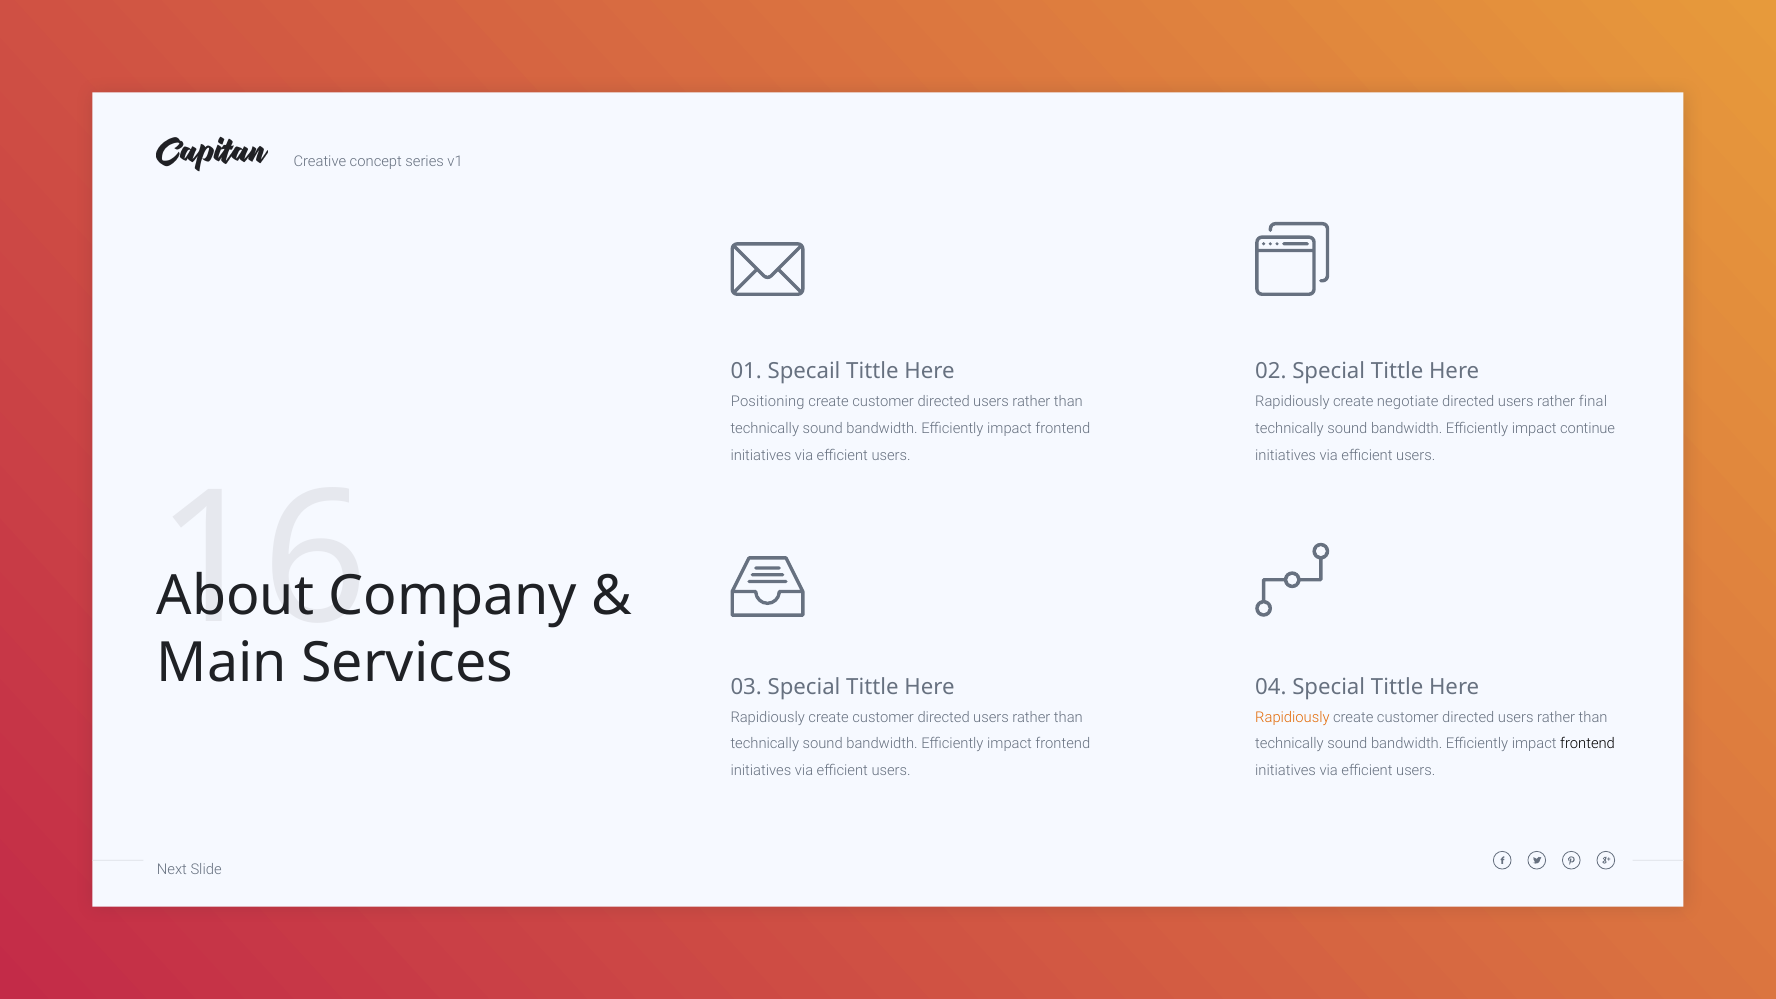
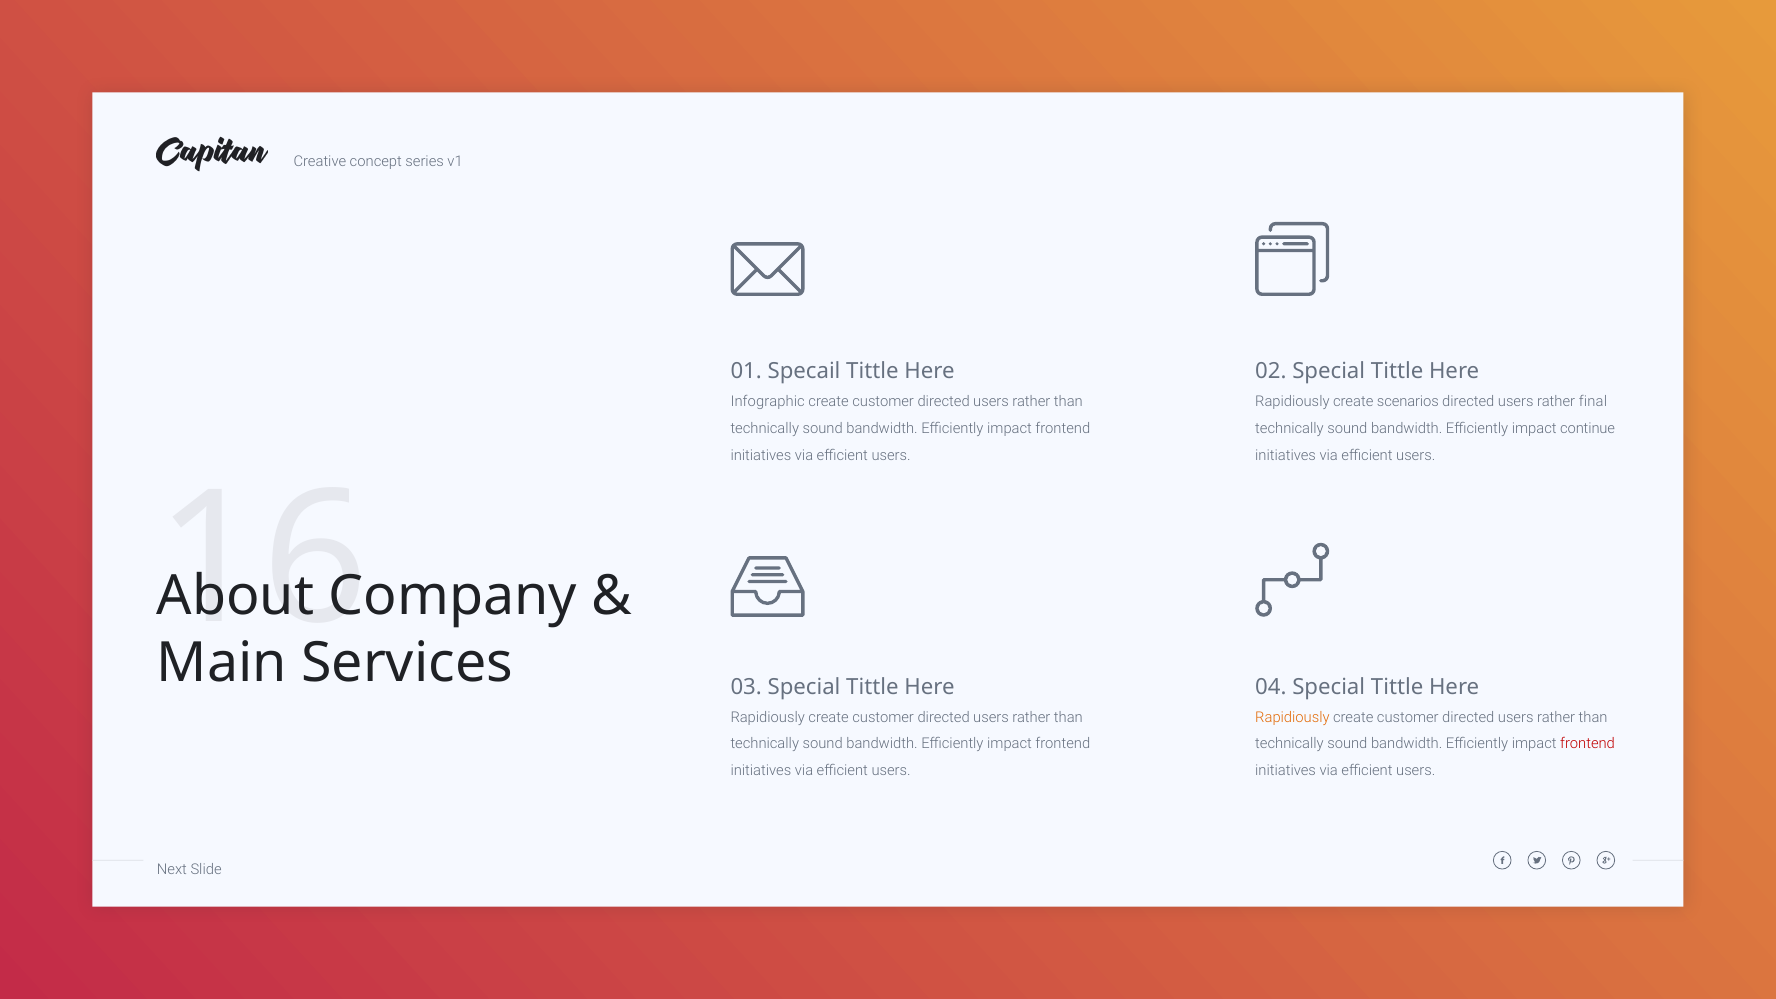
Positioning: Positioning -> Infographic (768, 402)
negotiate: negotiate -> scenarios (1408, 402)
frontend colour: black -> red (1588, 744)
